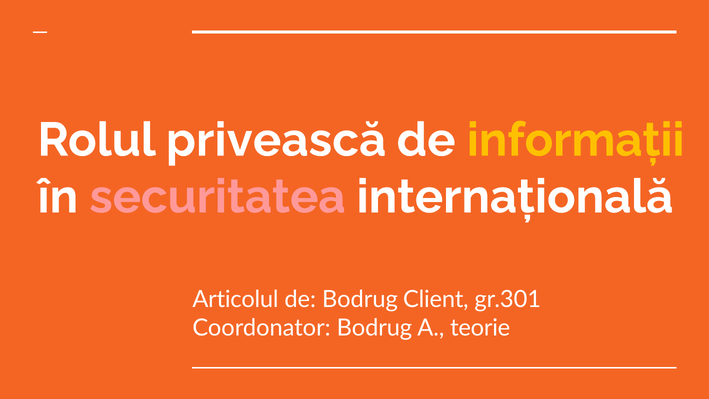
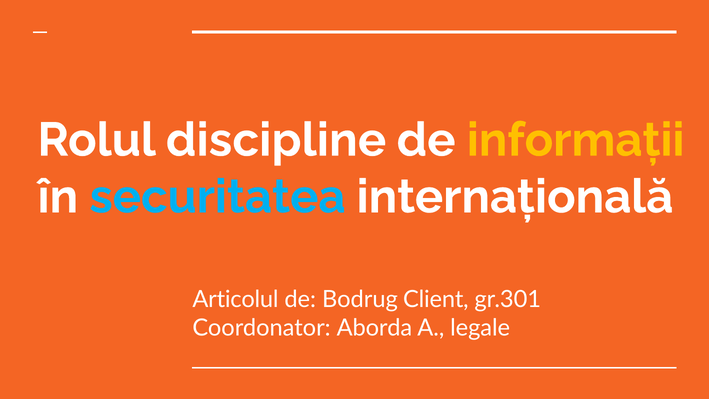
privească: privească -> discipline (276, 140)
securitatea colour: pink -> light blue (217, 197)
Coordonator Bodrug: Bodrug -> Aborda (374, 328)
teorie: teorie -> legale (480, 328)
